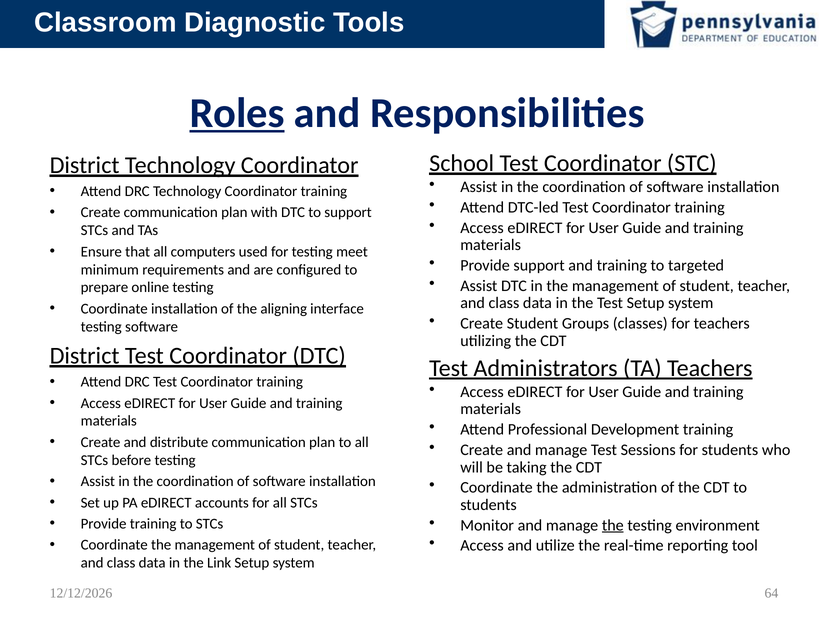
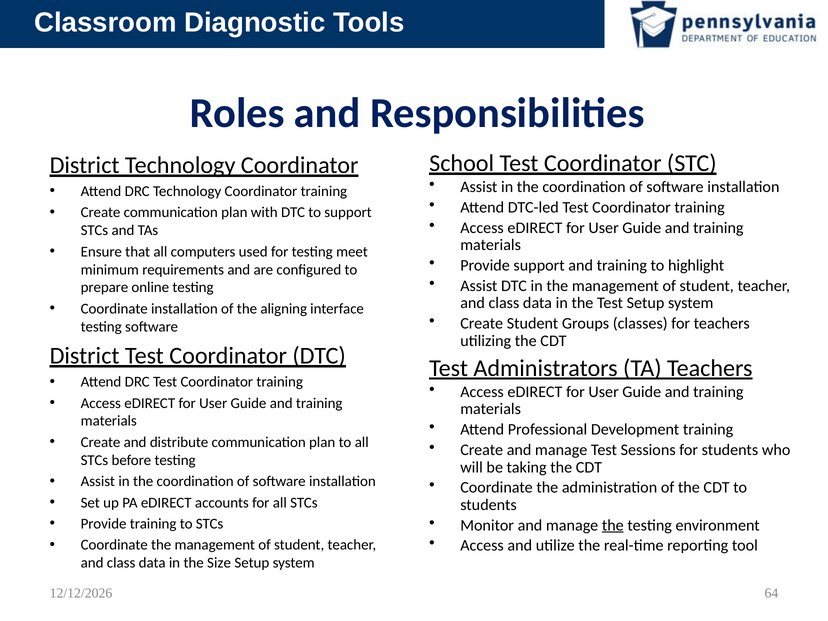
Roles underline: present -> none (237, 113)
targeted: targeted -> highlight (696, 265)
Link: Link -> Size (219, 563)
